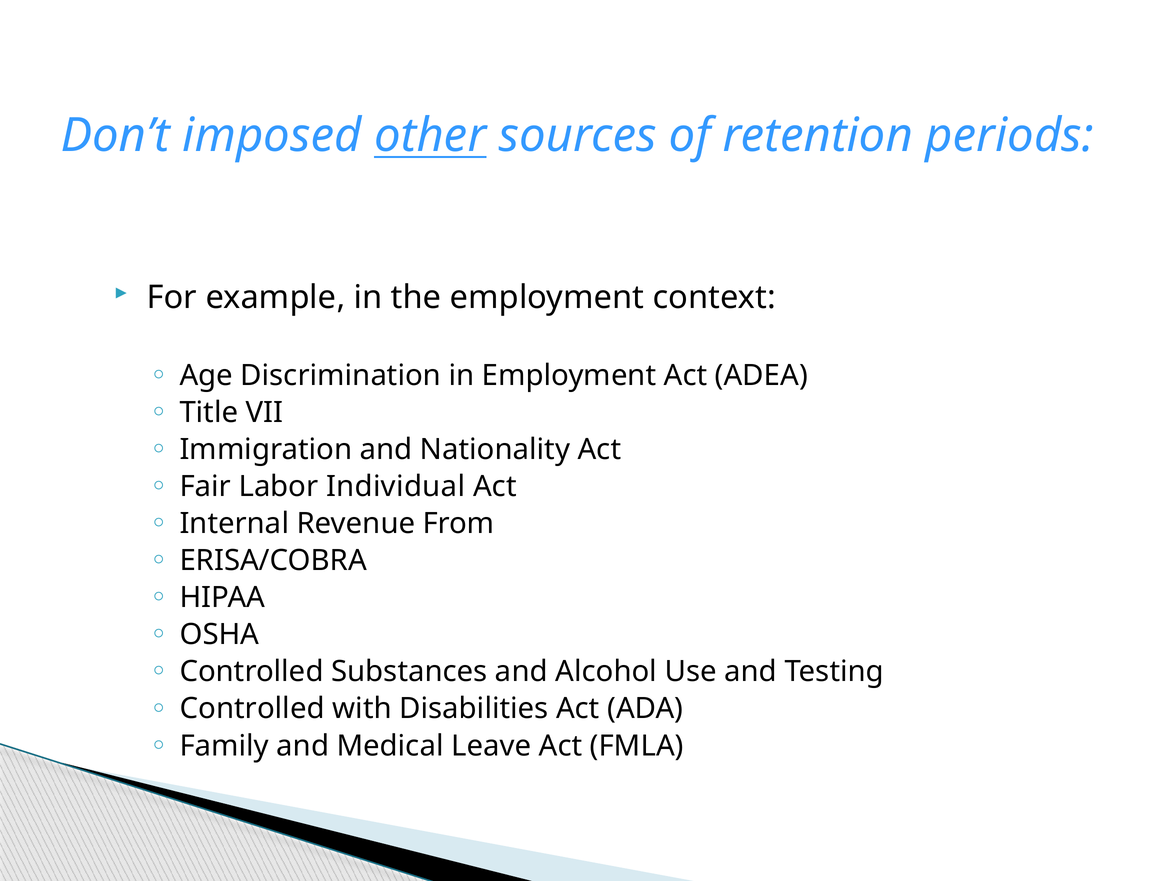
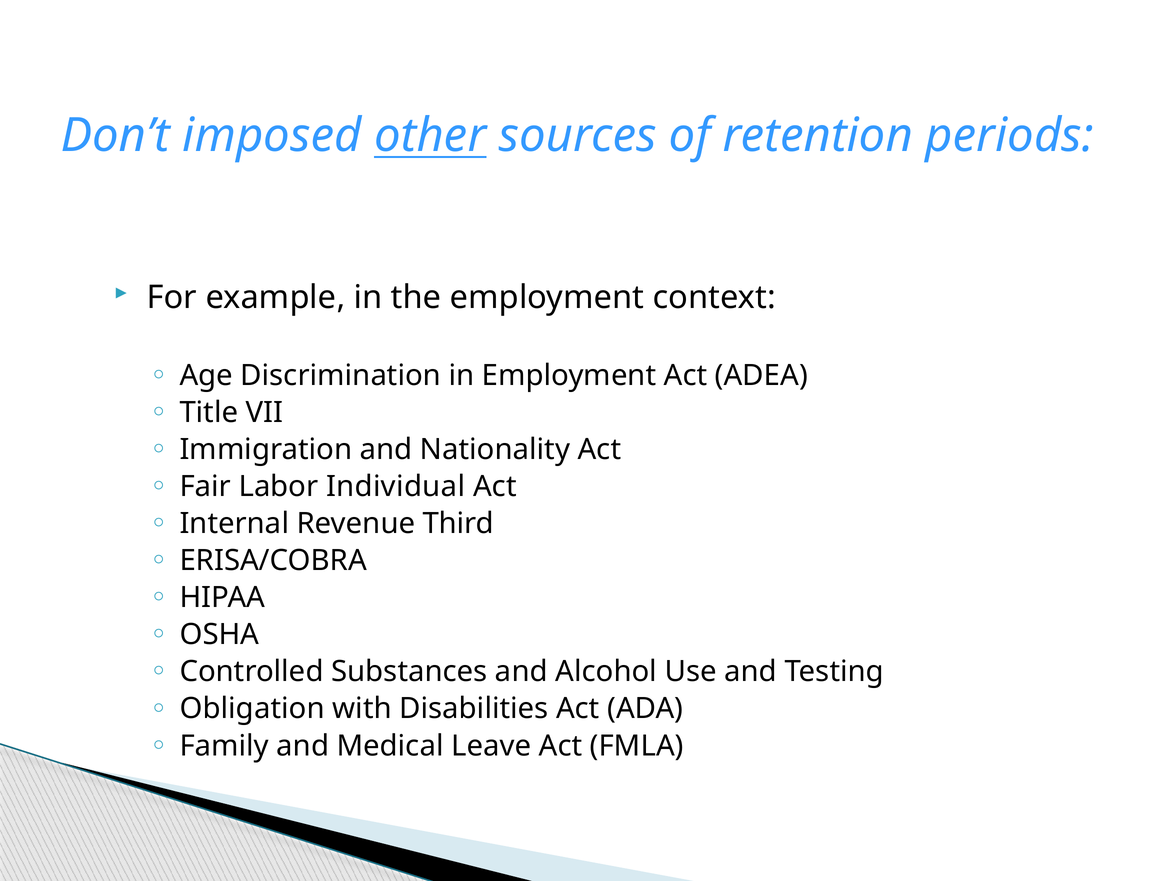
From: From -> Third (458, 524)
Controlled: Controlled -> Obligation (252, 709)
